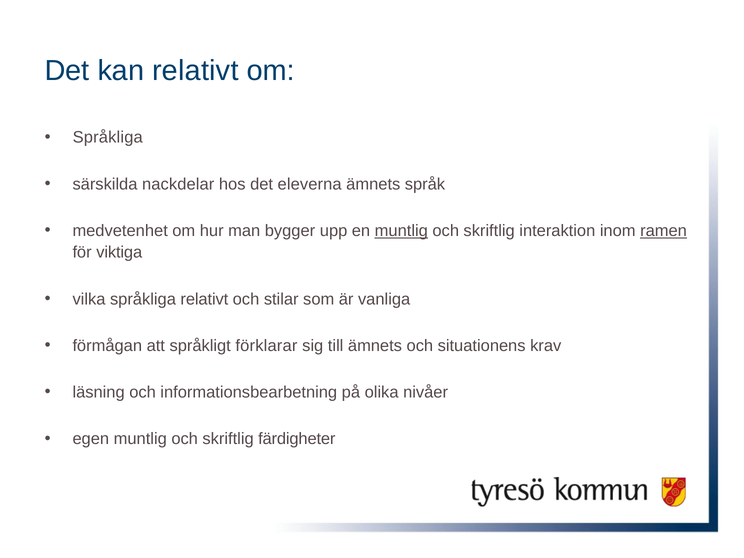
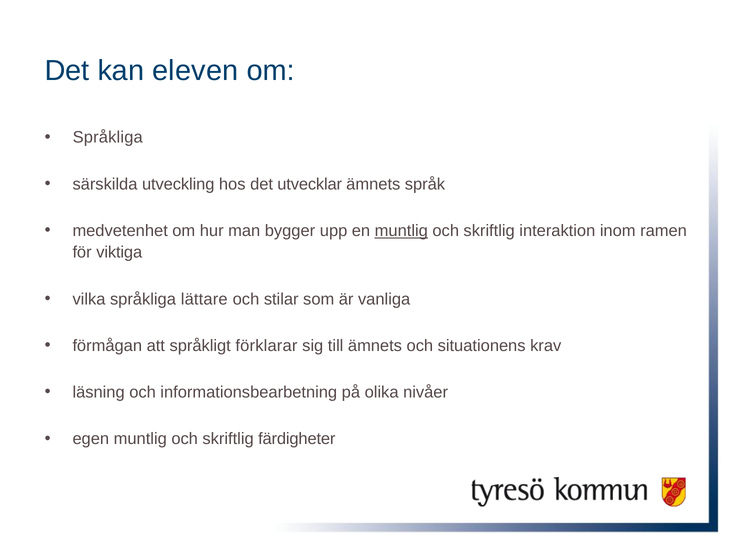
kan relativt: relativt -> eleven (195, 71)
nackdelar: nackdelar -> utveckling (178, 184)
eleverna: eleverna -> utvecklar (310, 184)
ramen underline: present -> none (664, 231)
språkliga relativt: relativt -> lättare (204, 299)
